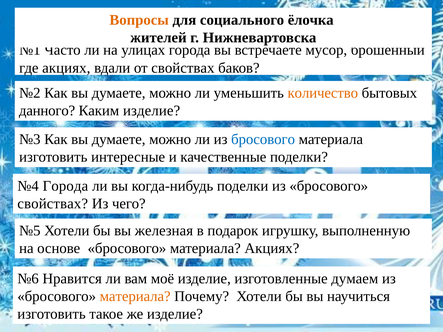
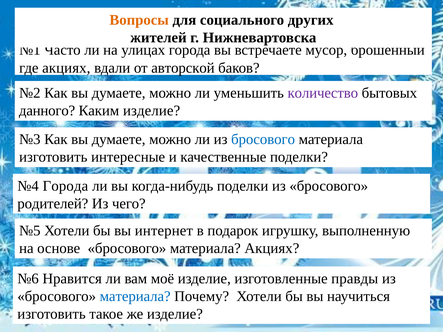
ёлочка: ёлочка -> других (311, 20)
от свойствах: свойствах -> авторской (183, 68)
количество colour: orange -> purple (323, 93)
свойствах: свойствах -> родителей (53, 204)
железная: железная -> интернет (164, 231)
думаем: думаем -> правды (355, 279)
материала colour: orange -> blue (135, 296)
